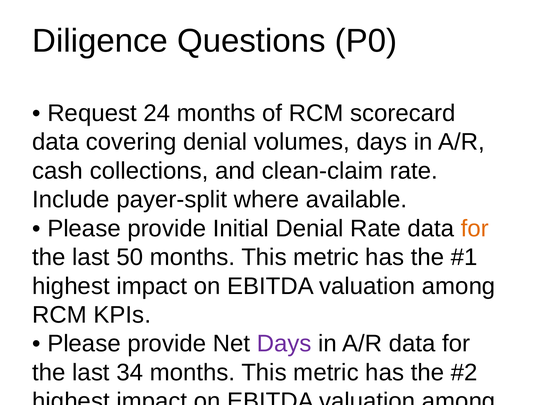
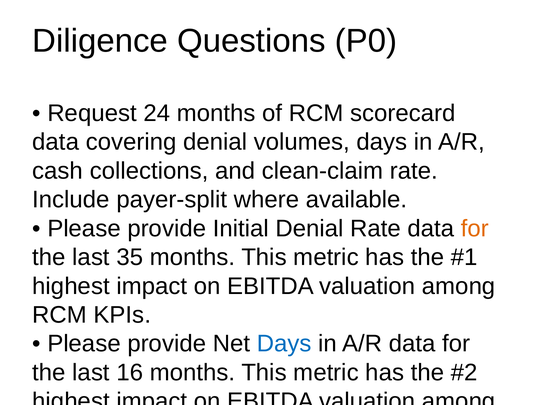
50: 50 -> 35 (130, 257)
Days colour: purple -> blue (284, 344)
34: 34 -> 16 (130, 373)
